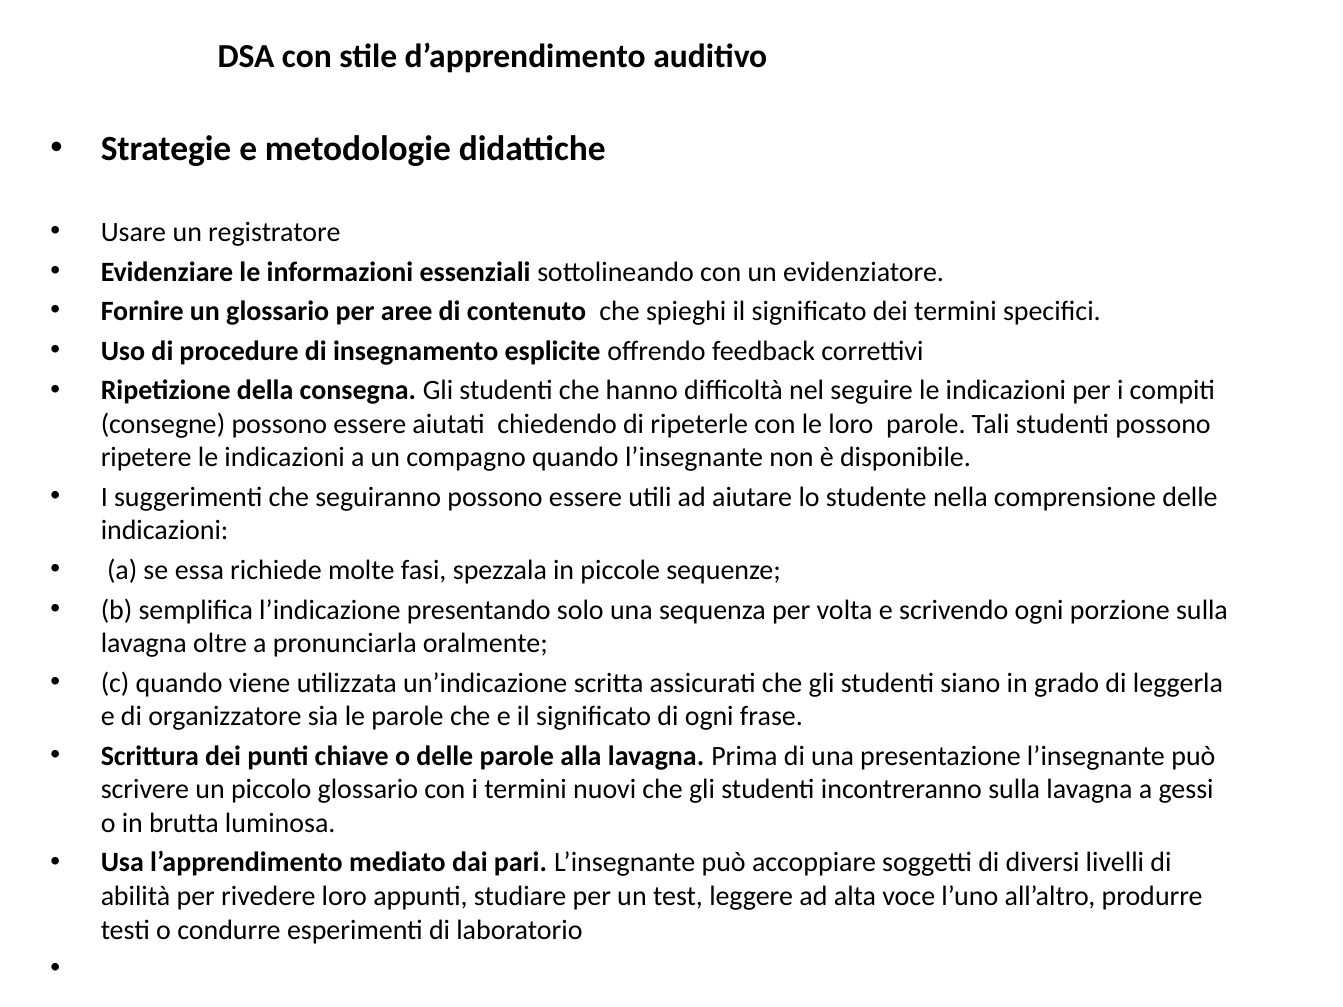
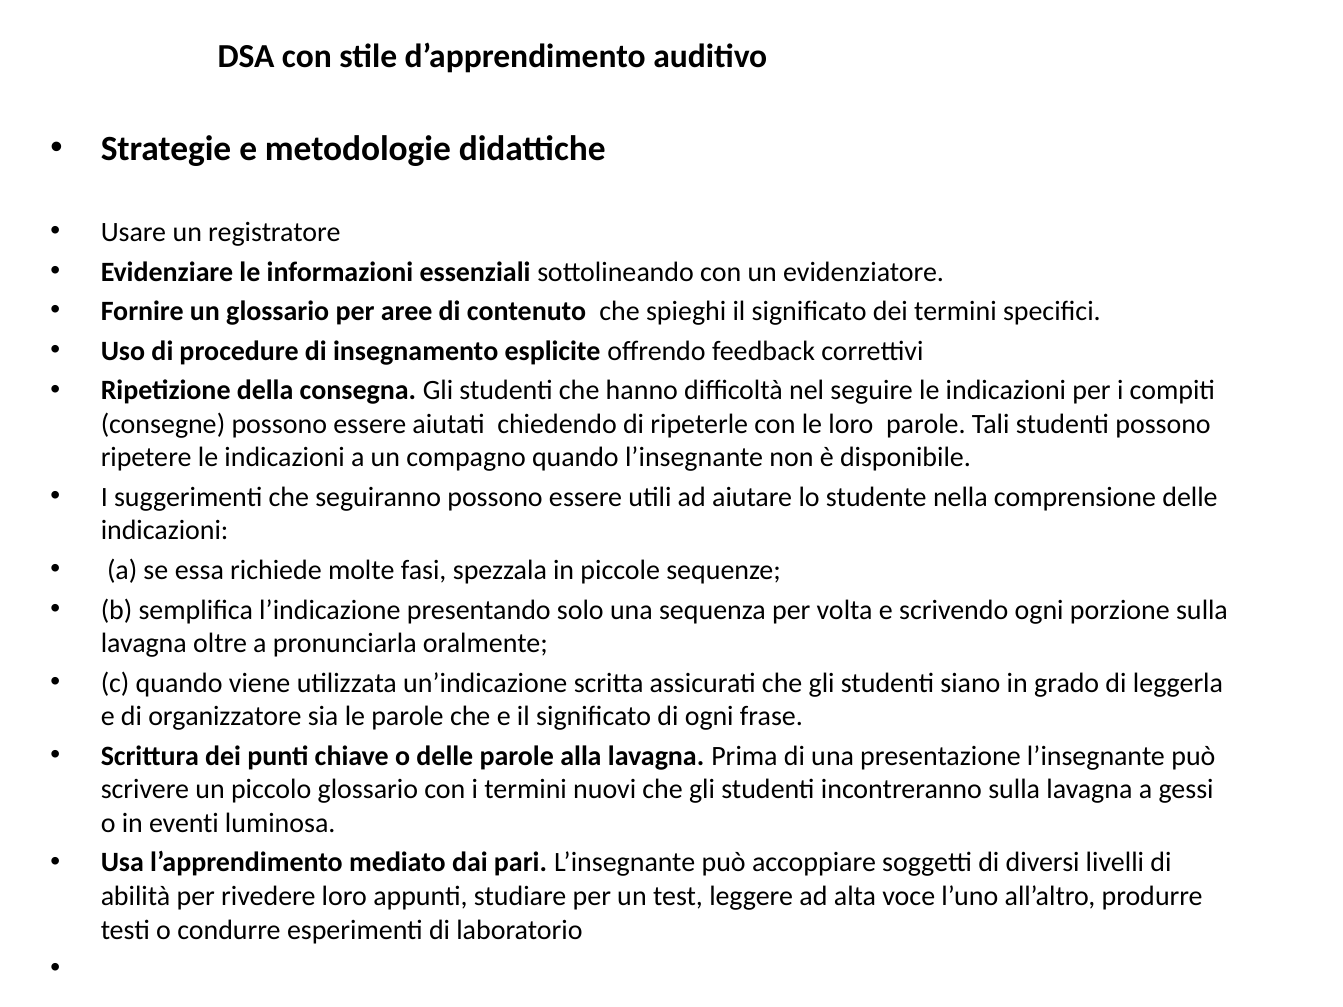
brutta: brutta -> eventi (184, 823)
